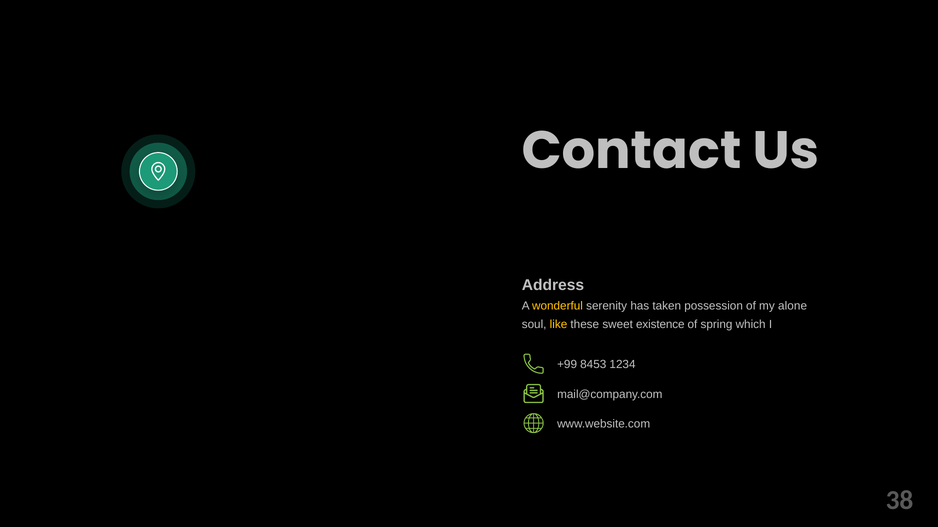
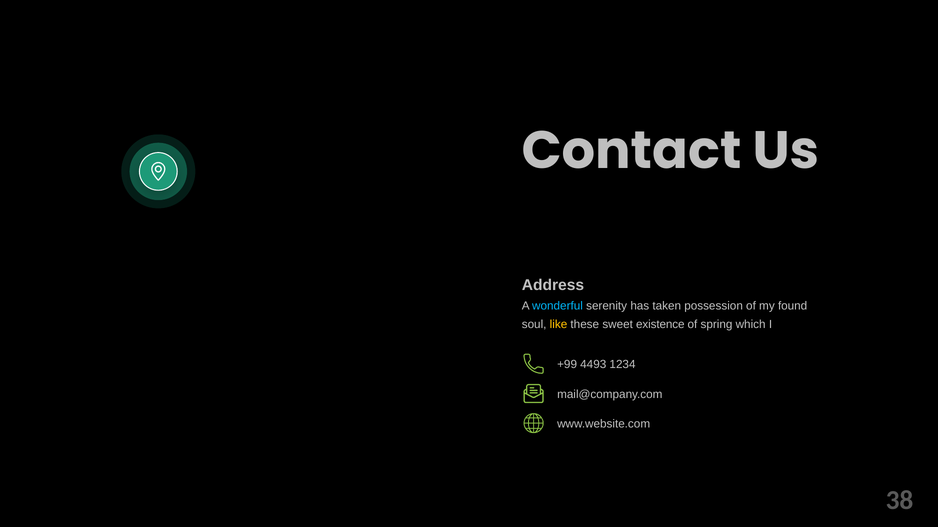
wonderful colour: yellow -> light blue (558, 306)
alone: alone -> found (793, 306)
8453: 8453 -> 4493 (593, 365)
